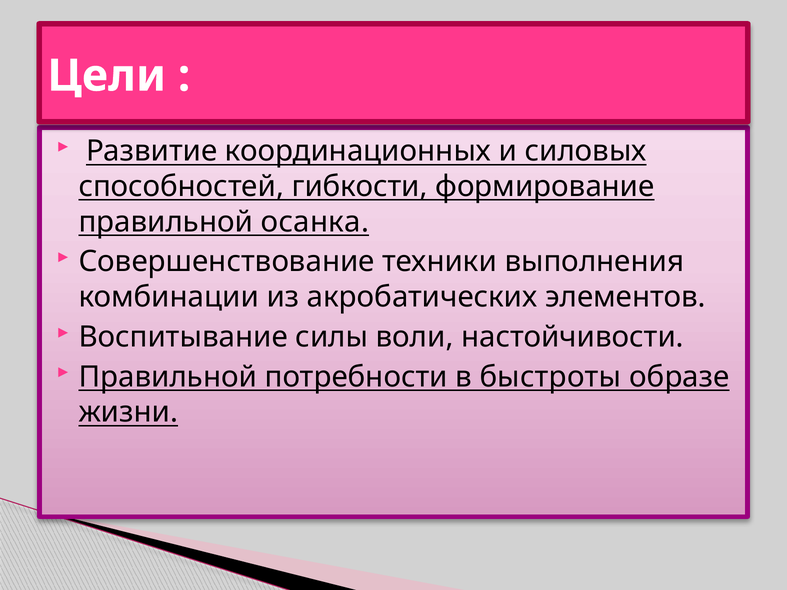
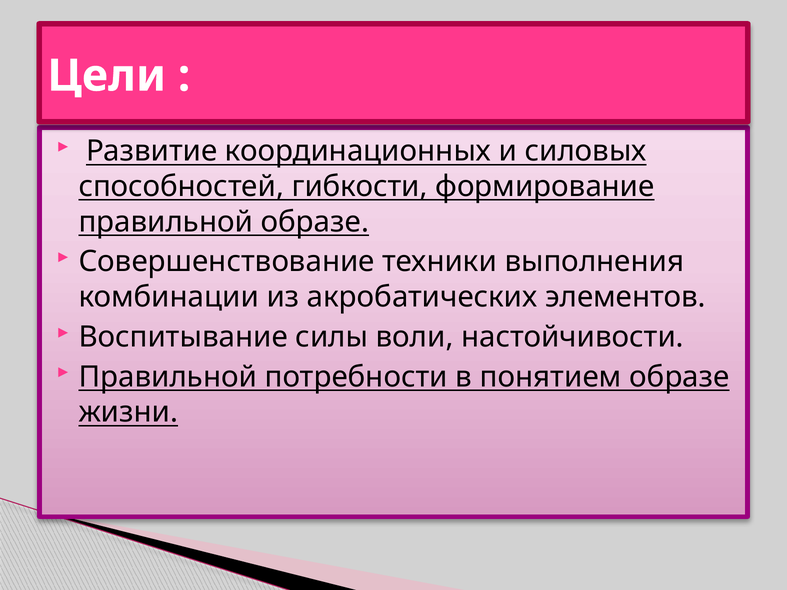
правильной осанка: осанка -> образе (315, 222)
быстроты: быстроты -> понятием (551, 377)
